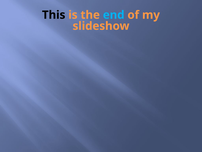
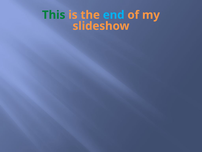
This colour: black -> green (54, 15)
